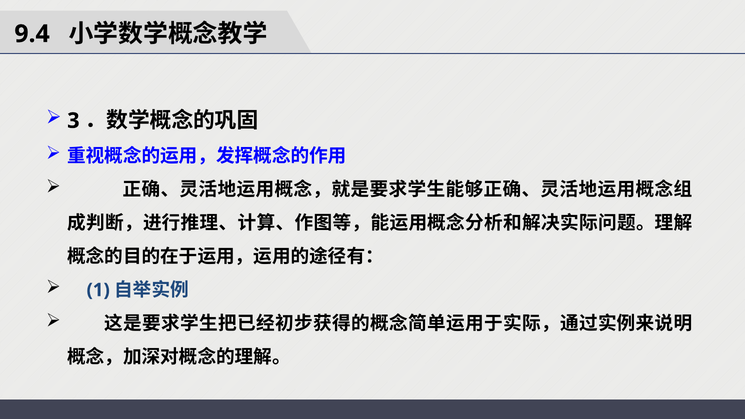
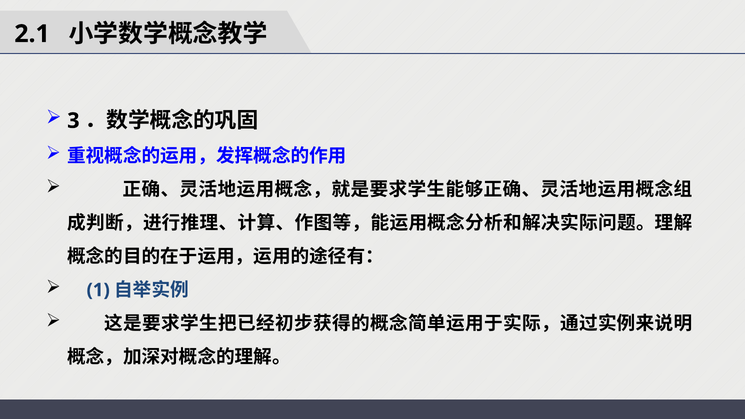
9.4: 9.4 -> 2.1 (32, 34)
